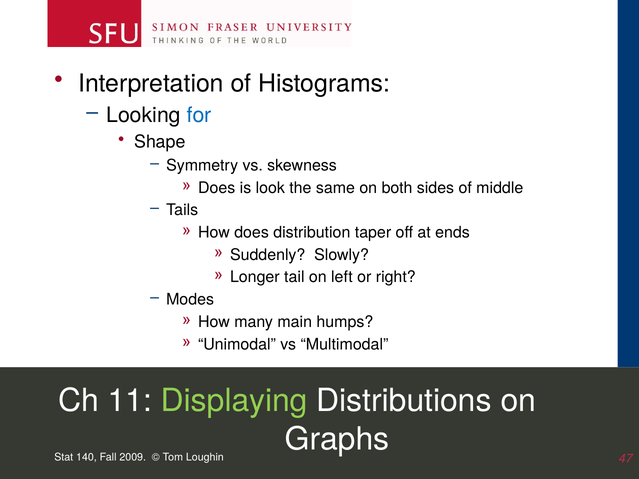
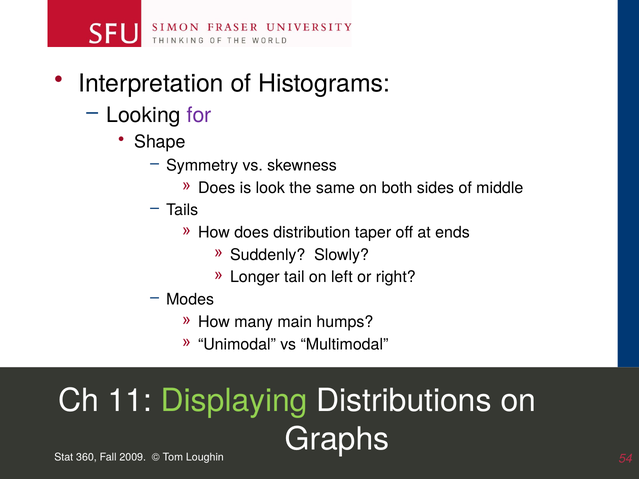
for colour: blue -> purple (199, 115)
140: 140 -> 360 (86, 458)
47: 47 -> 54 (626, 459)
